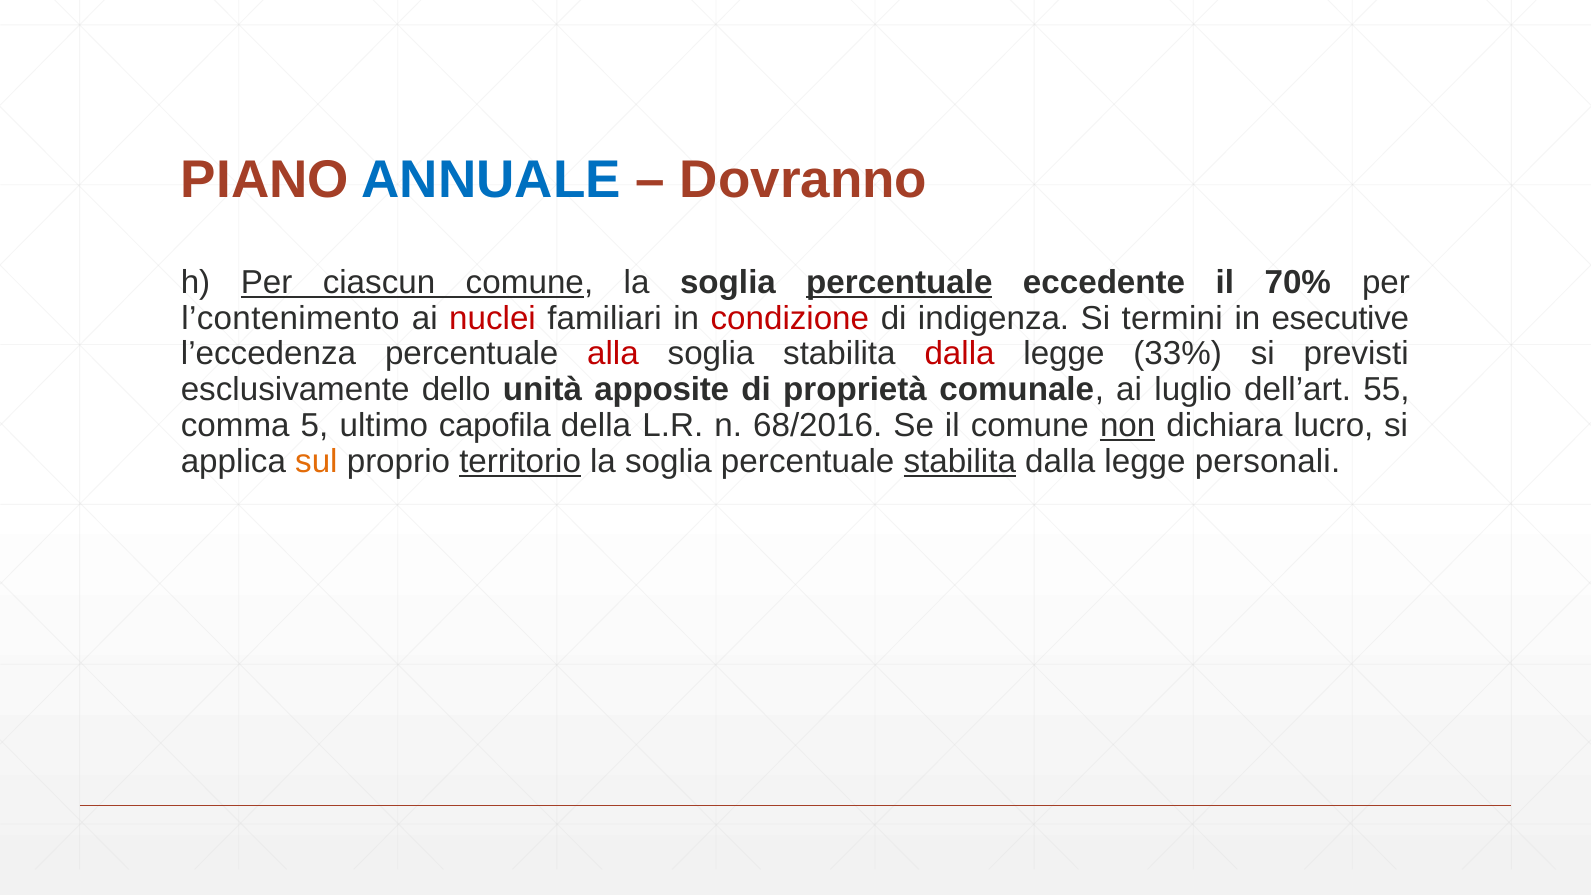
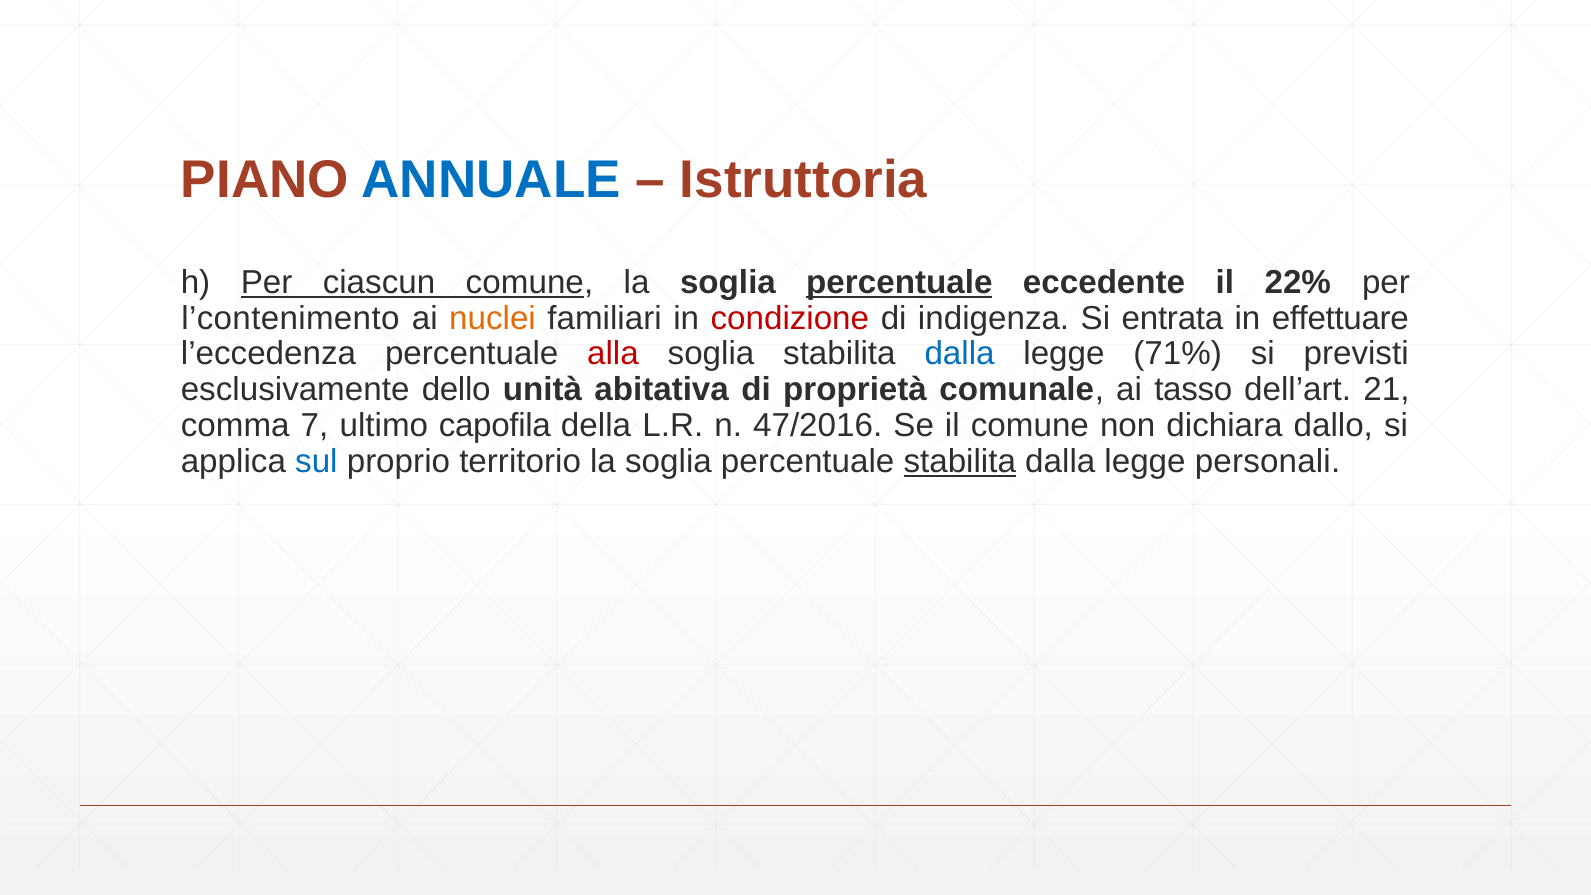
Dovranno: Dovranno -> Istruttoria (804, 180)
70%: 70% -> 22% (1298, 282)
nuclei colour: red -> orange (493, 318)
termini: termini -> entrata (1173, 318)
esecutive: esecutive -> effettuare (1340, 318)
dalla colour: red -> blue (960, 354)
33%: 33% -> 71% (1178, 354)
apposite: apposite -> abitativa (662, 390)
luglio: luglio -> tasso (1193, 390)
55: 55 -> 21 (1386, 390)
5: 5 -> 7 (315, 426)
68/2016: 68/2016 -> 47/2016 (818, 426)
non underline: present -> none (1128, 426)
lucro: lucro -> dallo (1333, 426)
sul colour: orange -> blue (316, 461)
territorio underline: present -> none (520, 461)
